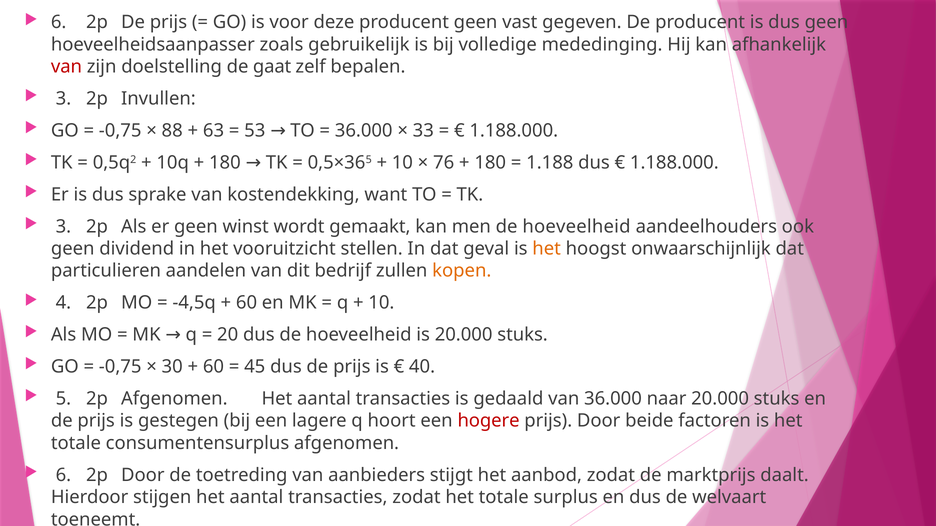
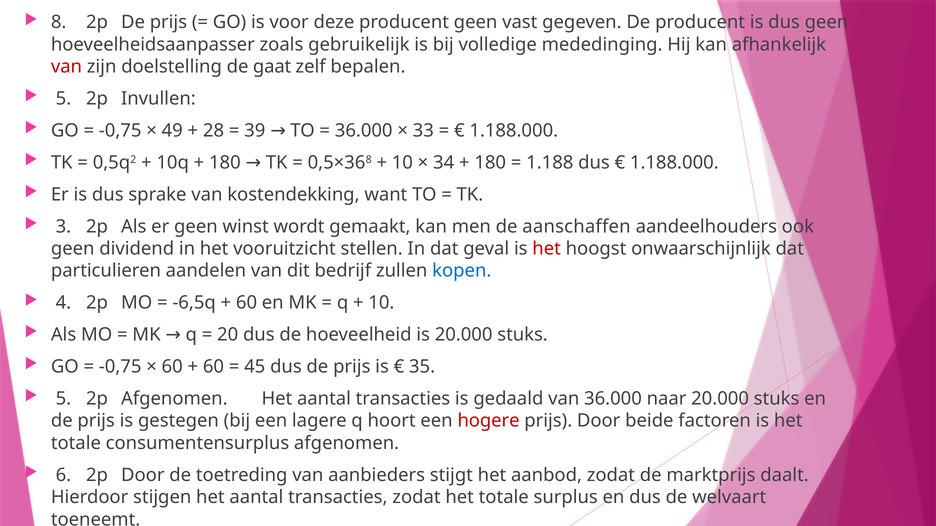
6: 6 -> 8 (59, 22)
3: 3 -> 5 (63, 99)
88: 88 -> 49 (172, 131)
63: 63 -> 28 (214, 131)
53: 53 -> 39 (255, 131)
5: 5 -> 8 (369, 160)
76: 76 -> 34 (444, 163)
men de hoeveelheid: hoeveelheid -> aanschaffen (577, 227)
het colour: orange -> red (547, 249)
kopen colour: orange -> blue (462, 271)
-4,5q: -4,5q -> -6,5q (194, 303)
30: 30 -> 60 (172, 367)
40: 40 -> 35 (422, 367)
